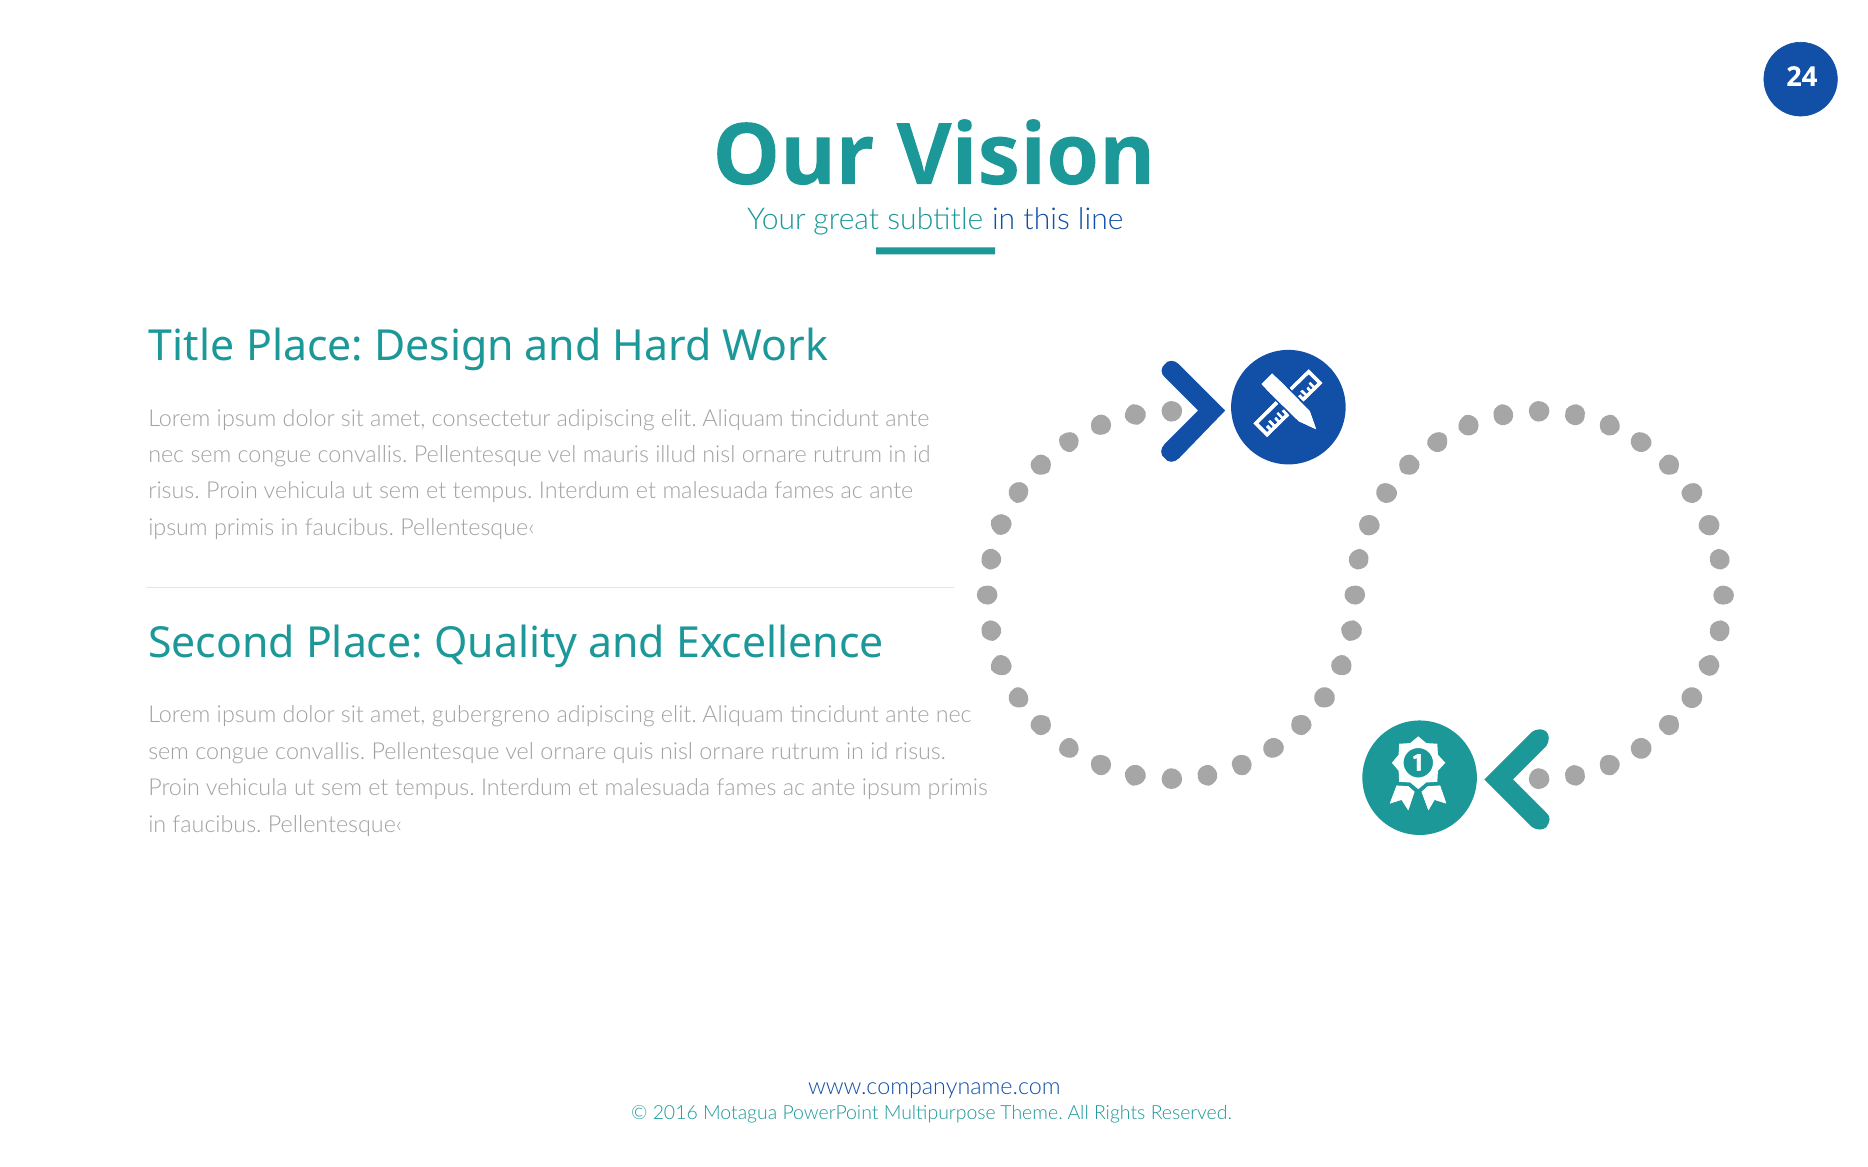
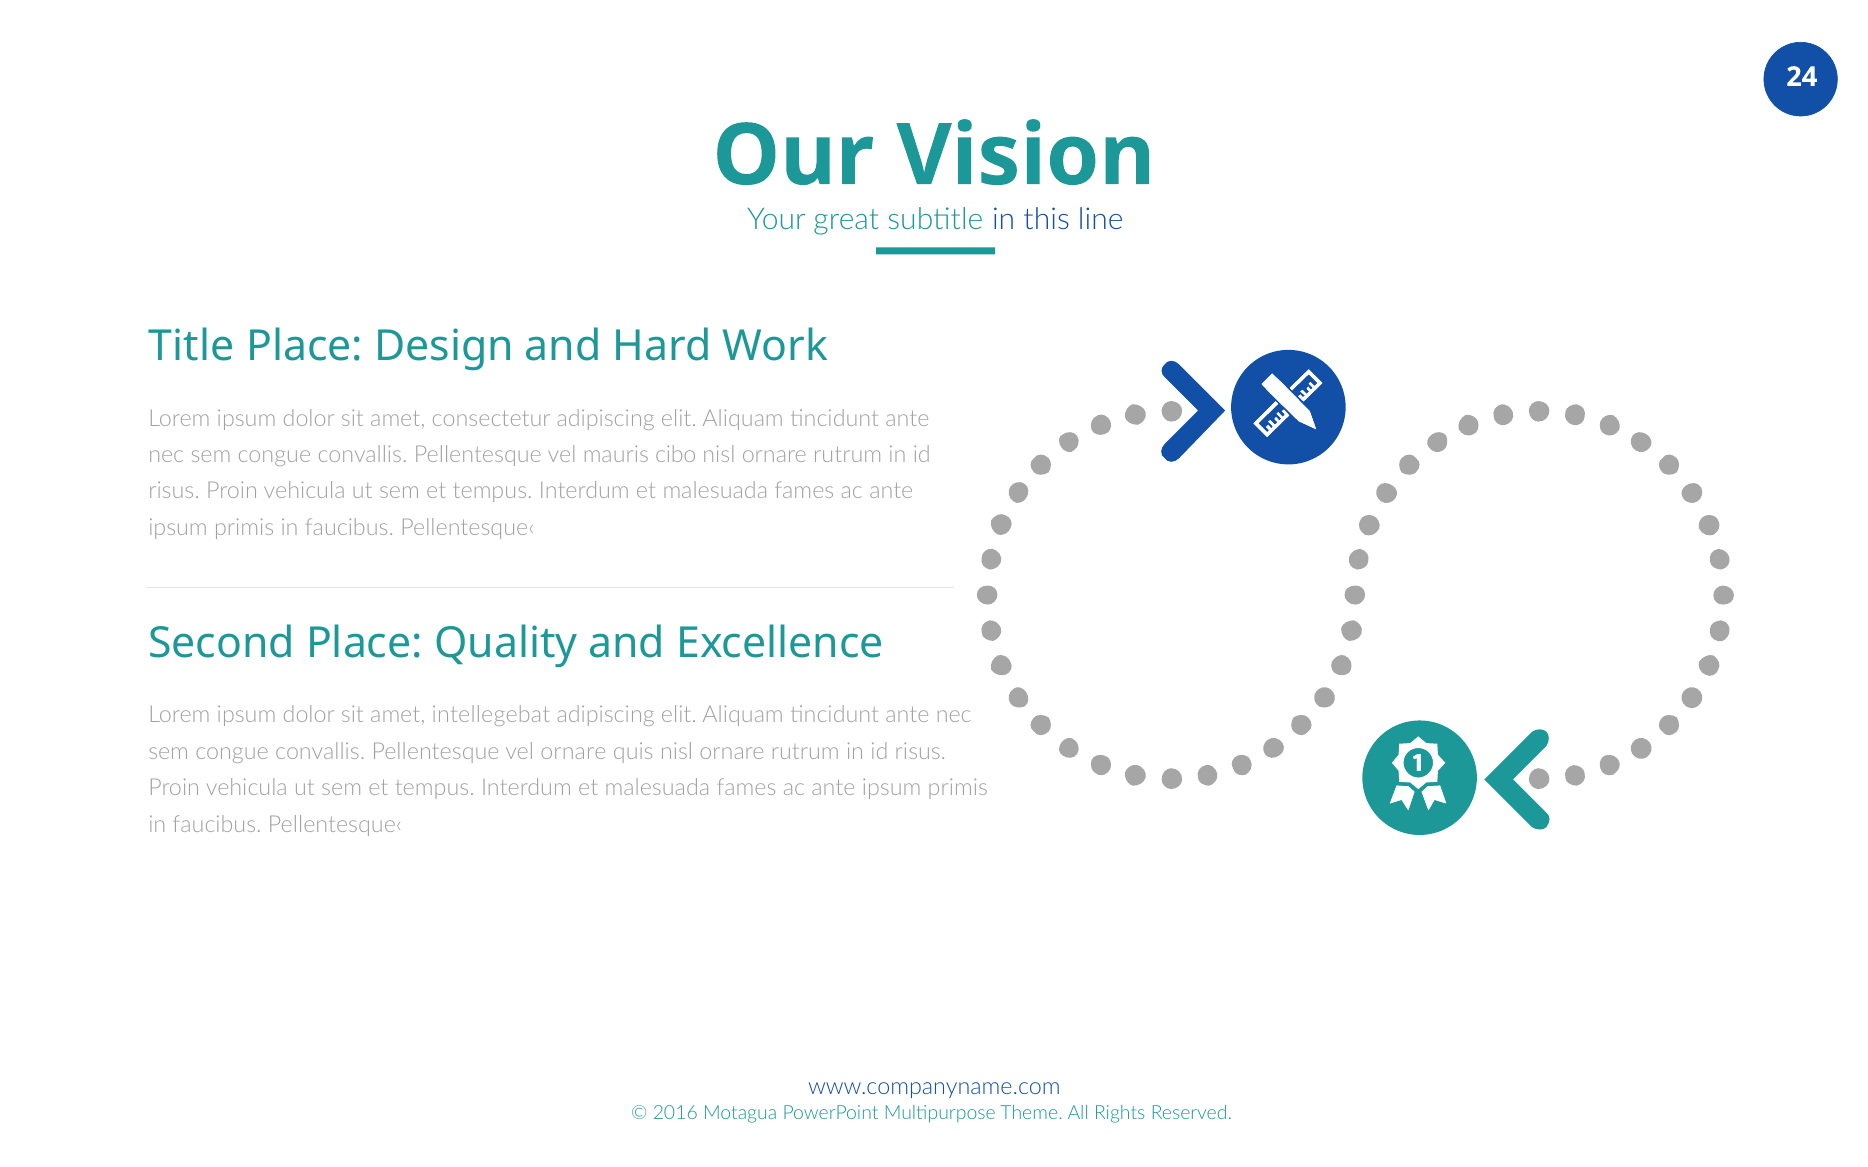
illud: illud -> cibo (676, 455)
gubergreno: gubergreno -> intellegebat (491, 716)
